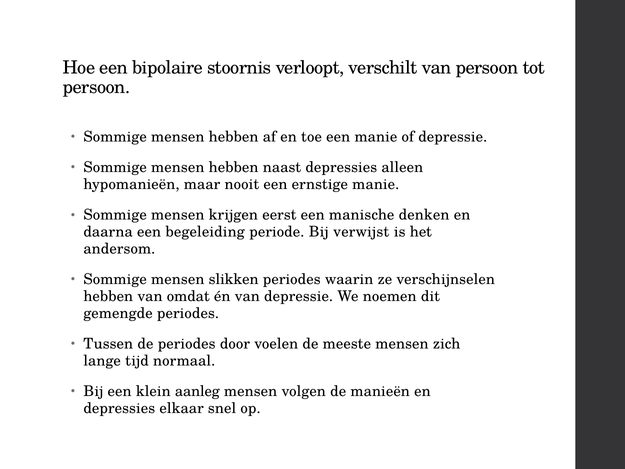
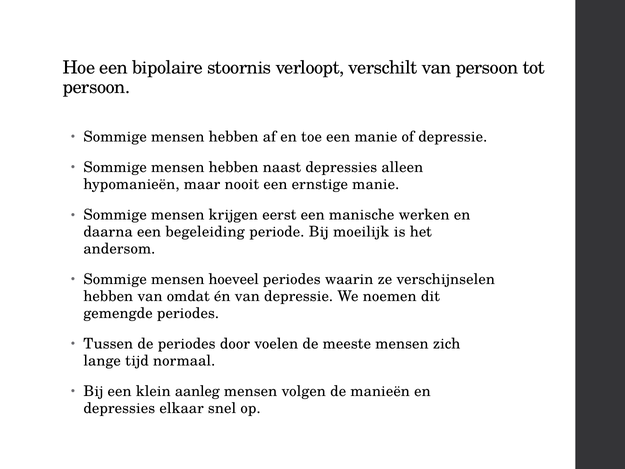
denken: denken -> werken (424, 215)
verwijst: verwijst -> moeilijk (361, 232)
slikken: slikken -> hoeveel (234, 279)
